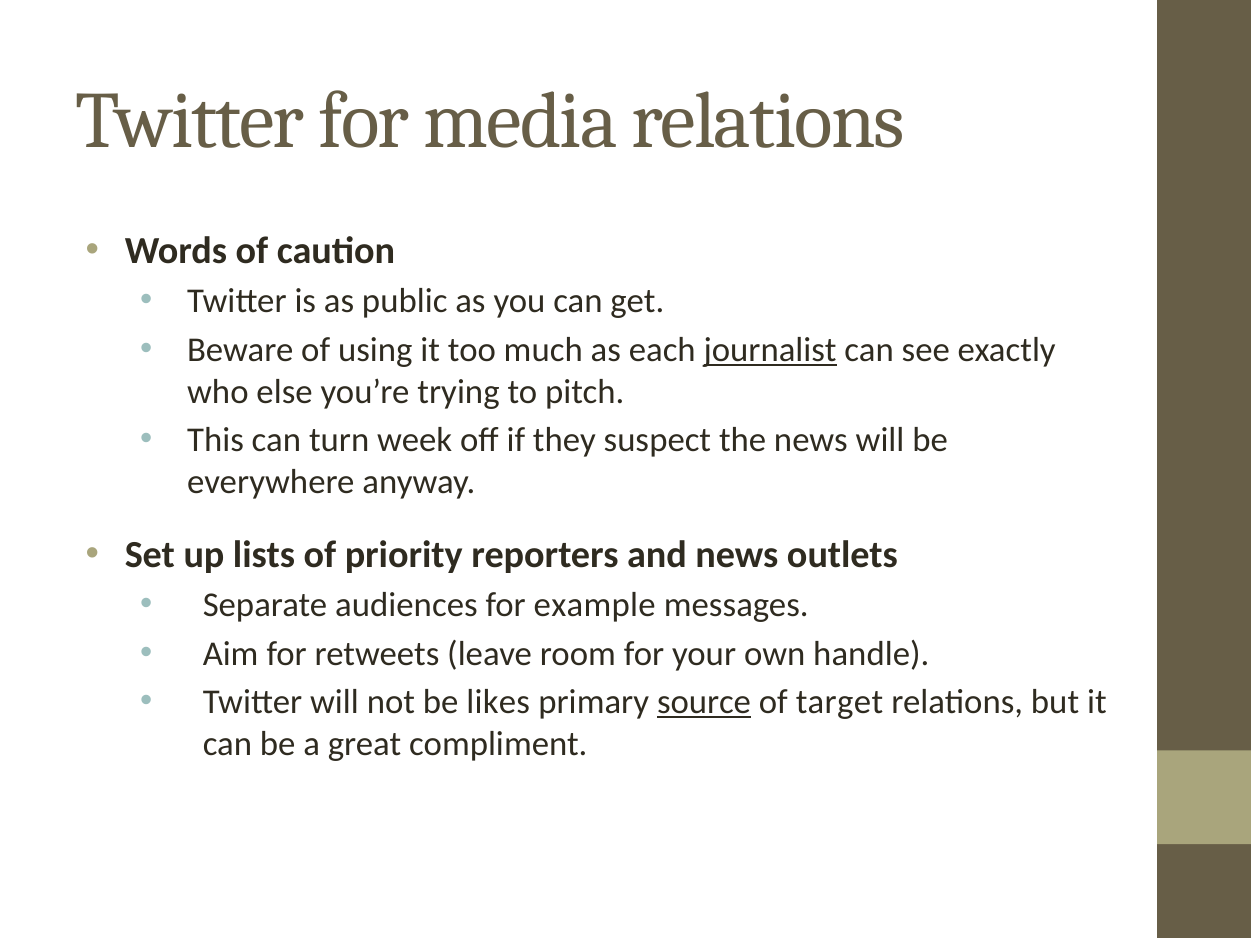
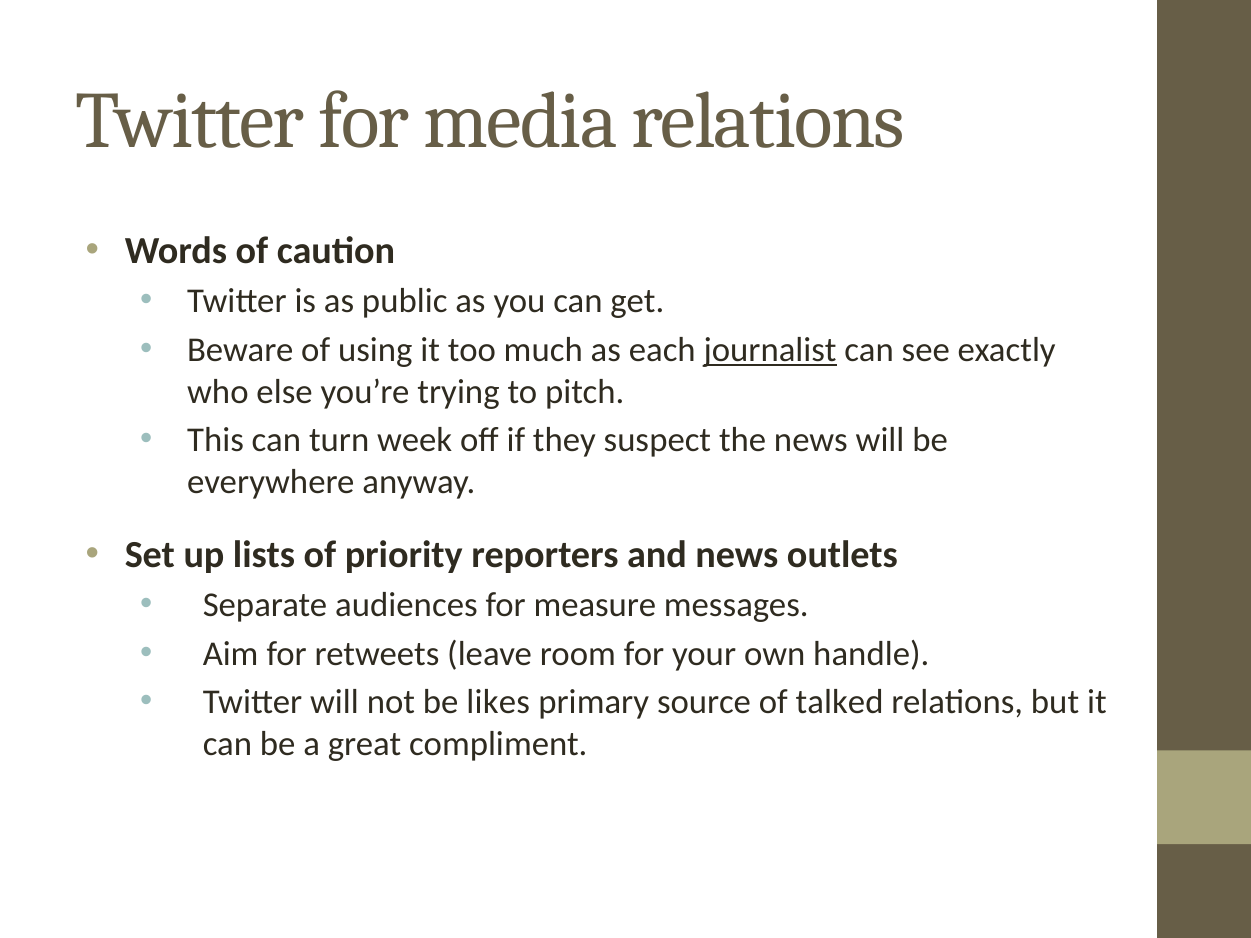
example: example -> measure (595, 605)
source underline: present -> none (704, 703)
target: target -> talked (840, 703)
